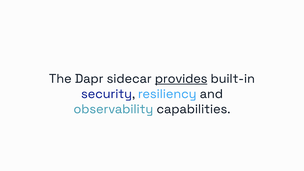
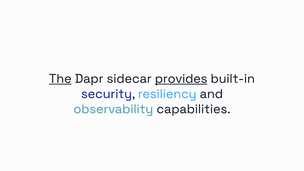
The underline: none -> present (60, 79)
